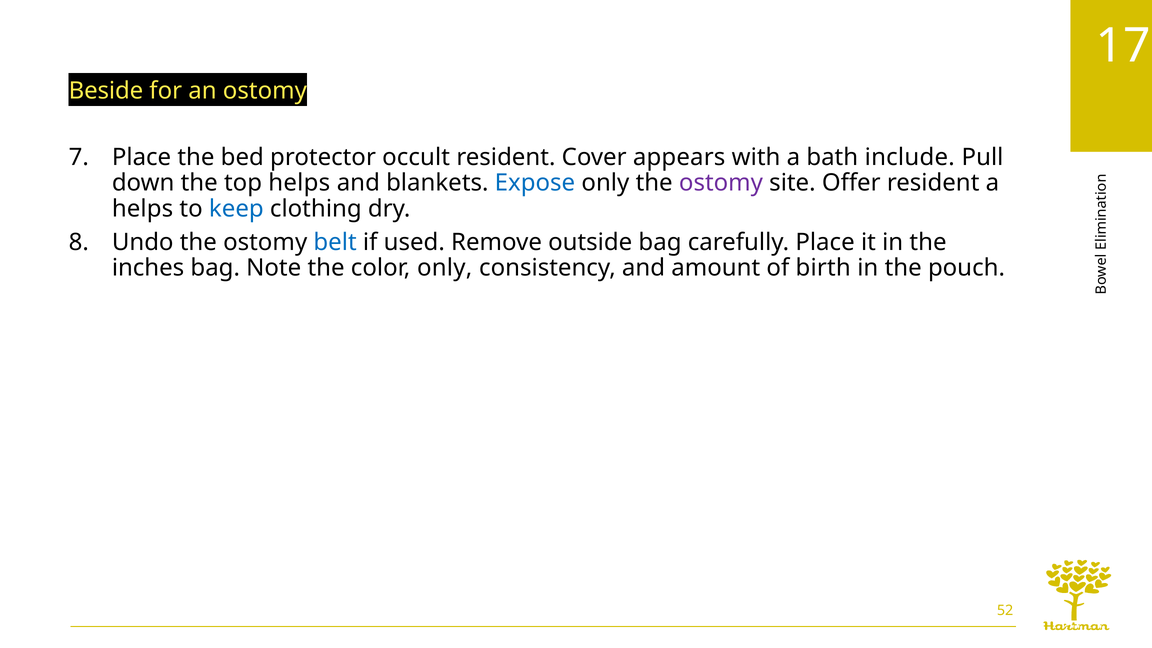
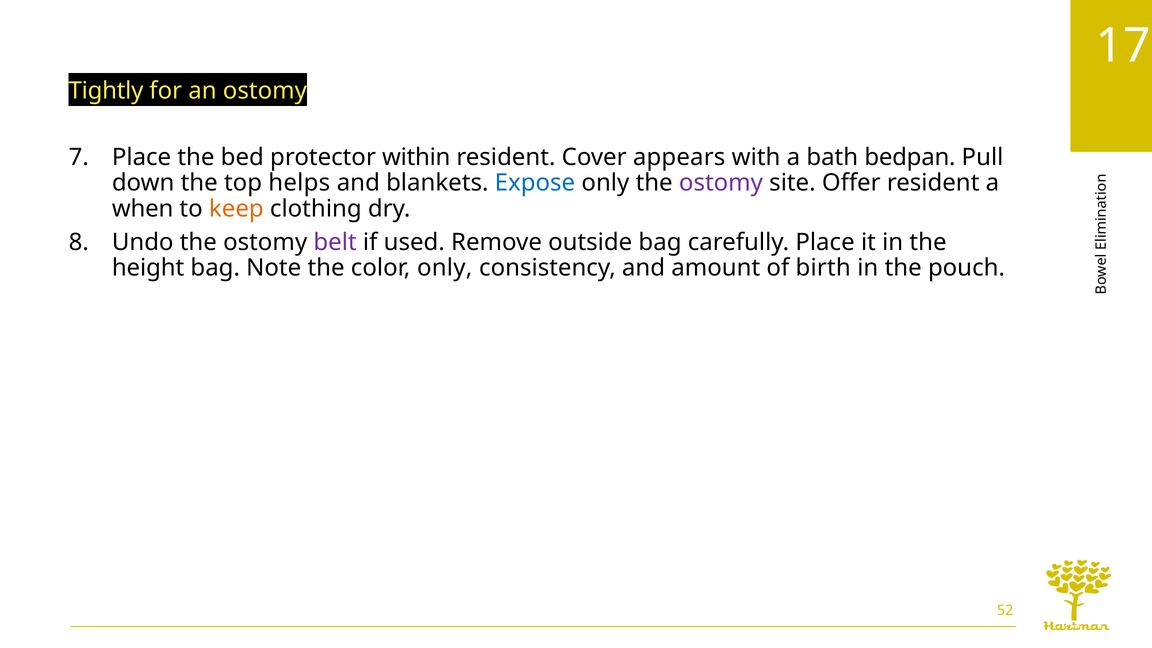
Beside: Beside -> Tightly (106, 91)
occult: occult -> within (416, 157)
include: include -> bedpan (910, 157)
helps: helps -> when (143, 209)
keep colour: blue -> orange (236, 209)
belt colour: blue -> purple (335, 242)
inches: inches -> height (148, 268)
